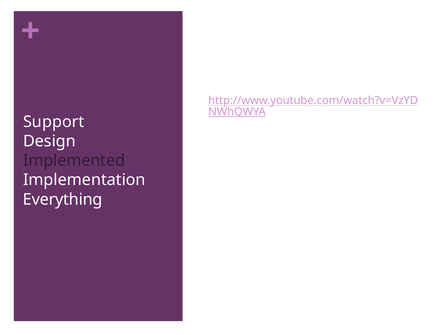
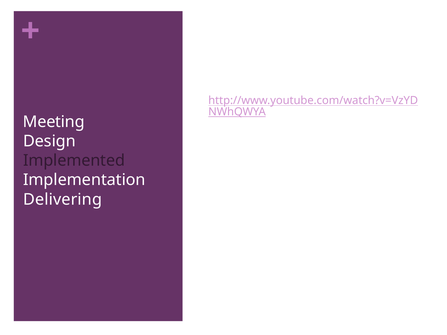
Support: Support -> Meeting (54, 122)
Everything: Everything -> Delivering (63, 200)
